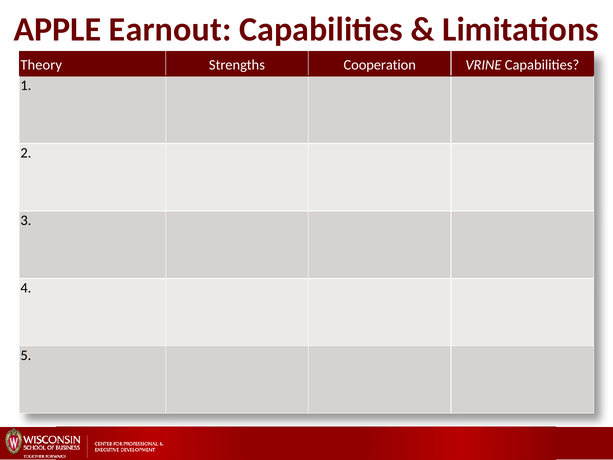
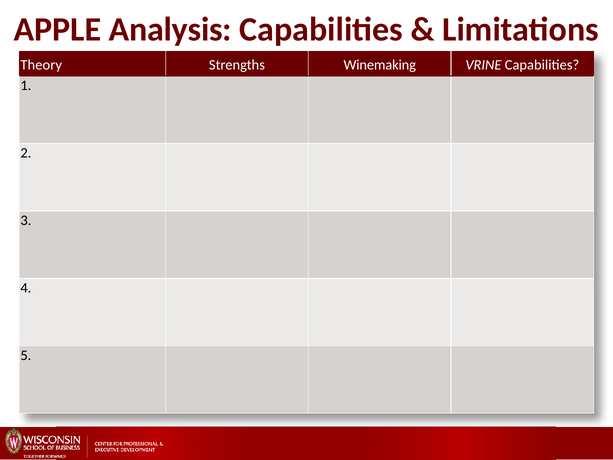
Earnout: Earnout -> Analysis (170, 30)
Cooperation: Cooperation -> Winemaking (380, 65)
